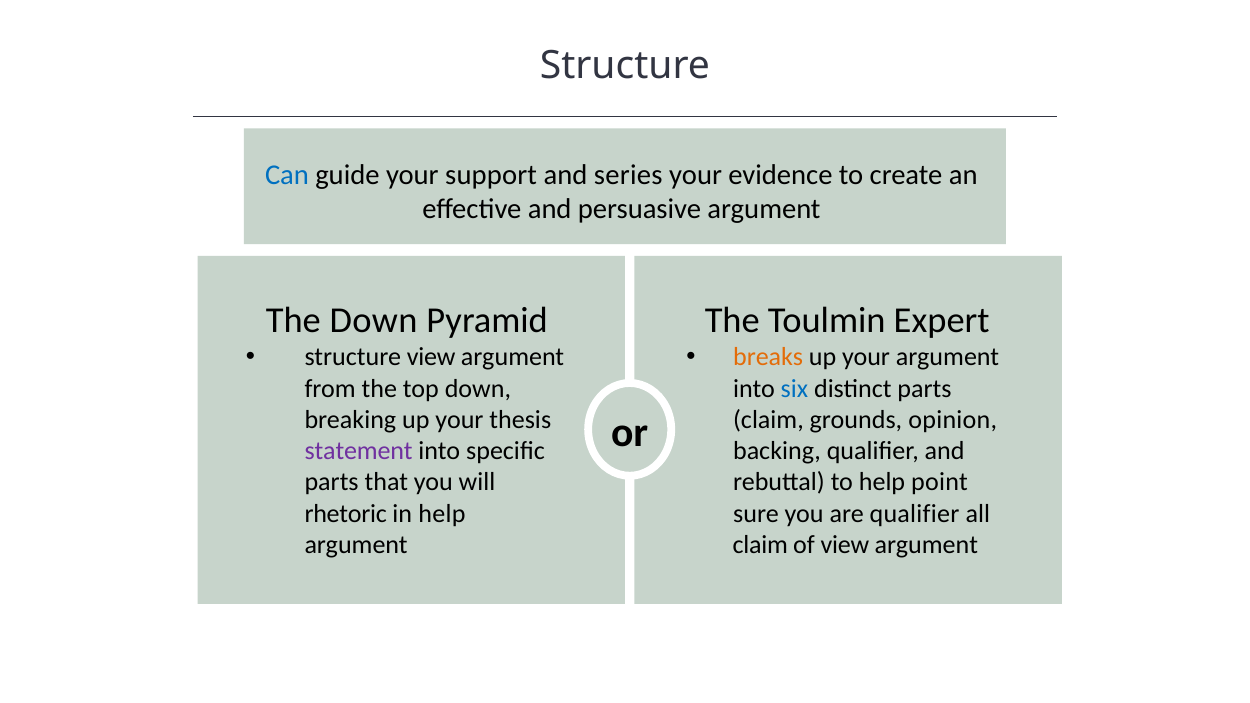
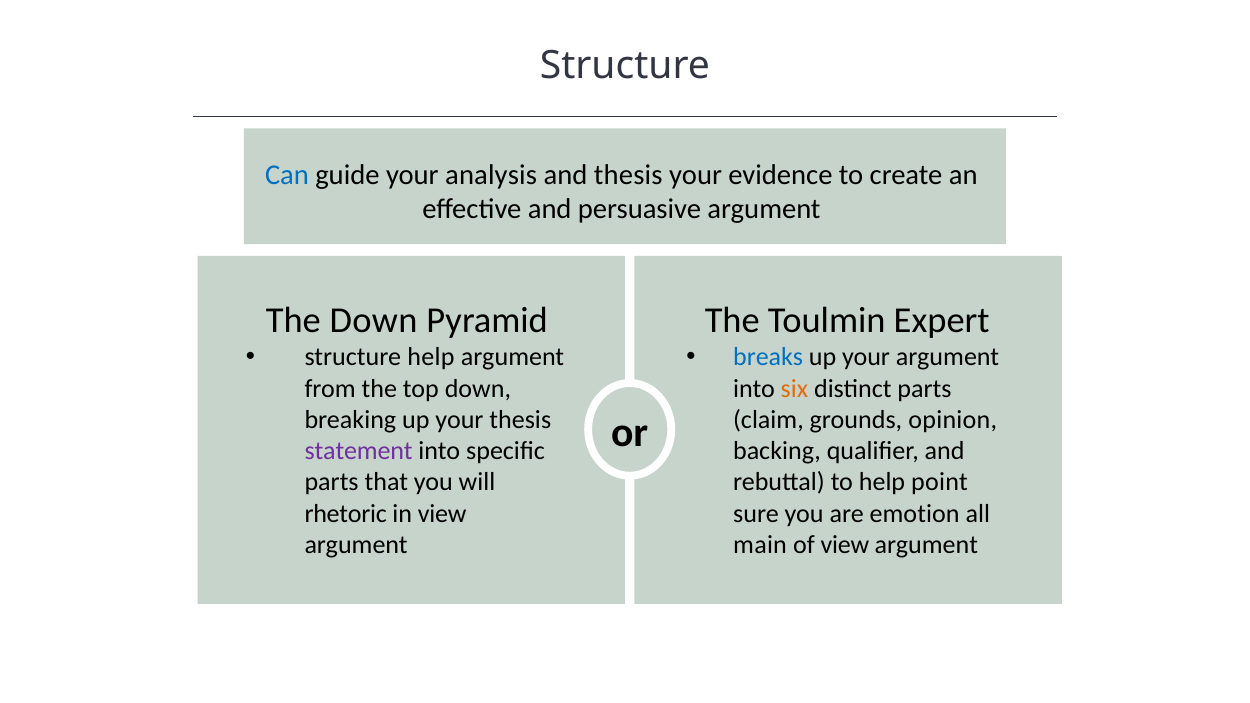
support: support -> analysis (491, 175)
and series: series -> thesis (628, 175)
structure view: view -> help (431, 357)
breaks colour: orange -> blue (768, 357)
six colour: blue -> orange (794, 389)
in help: help -> view (442, 514)
are qualifier: qualifier -> emotion (915, 514)
claim: claim -> main (760, 545)
